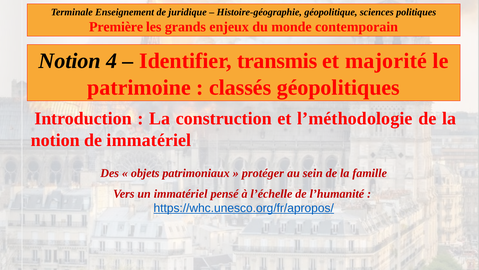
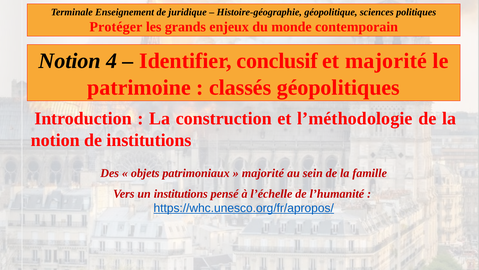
Première: Première -> Protéger (116, 27)
transmis: transmis -> conclusif (277, 61)
de immatériel: immatériel -> institutions (149, 140)
protéger: protéger -> majorité (263, 173)
un immatériel: immatériel -> institutions (181, 193)
